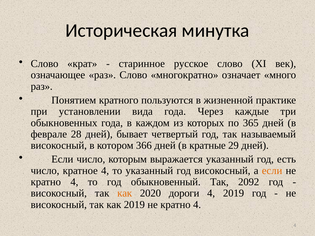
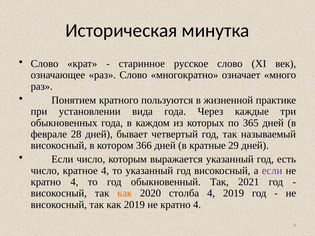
если colour: orange -> purple (272, 171)
2092: 2092 -> 2021 (249, 182)
дороги: дороги -> столба (184, 193)
